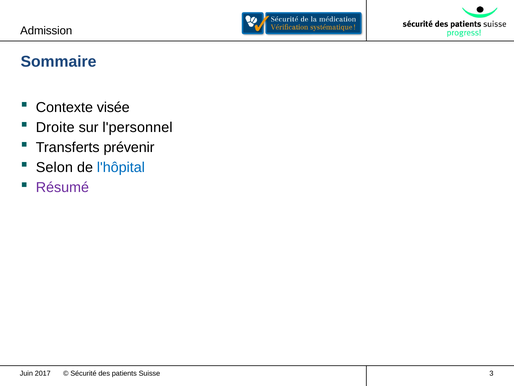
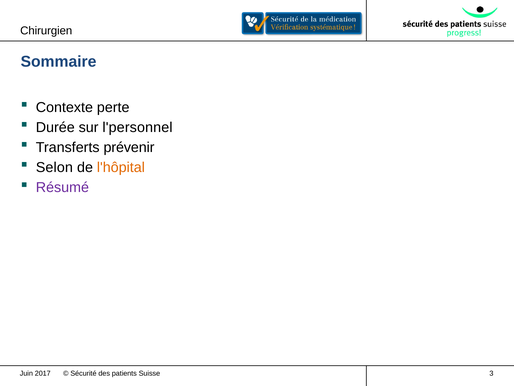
Admission: Admission -> Chirurgien (46, 31)
visée: visée -> perte (113, 107)
Droite: Droite -> Durée (55, 127)
l'hôpital colour: blue -> orange (121, 167)
